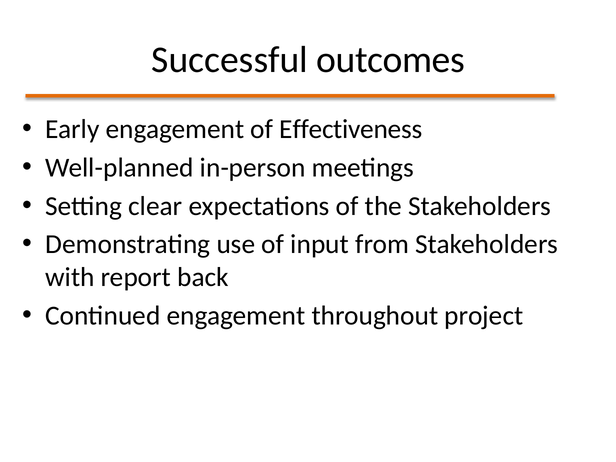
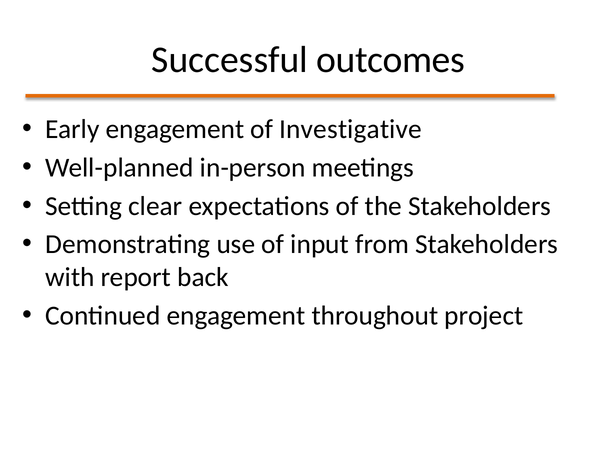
Effectiveness: Effectiveness -> Investigative (351, 129)
